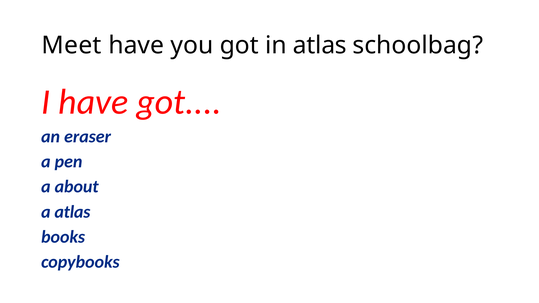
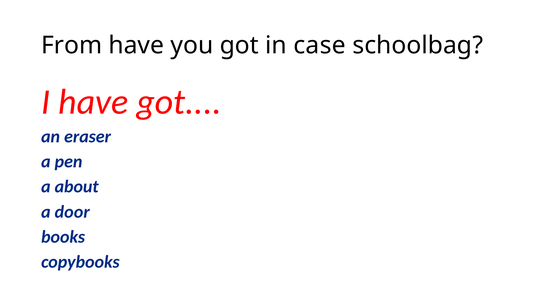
Meet: Meet -> From (72, 45)
in atlas: atlas -> case (320, 45)
a atlas: atlas -> door (72, 212)
